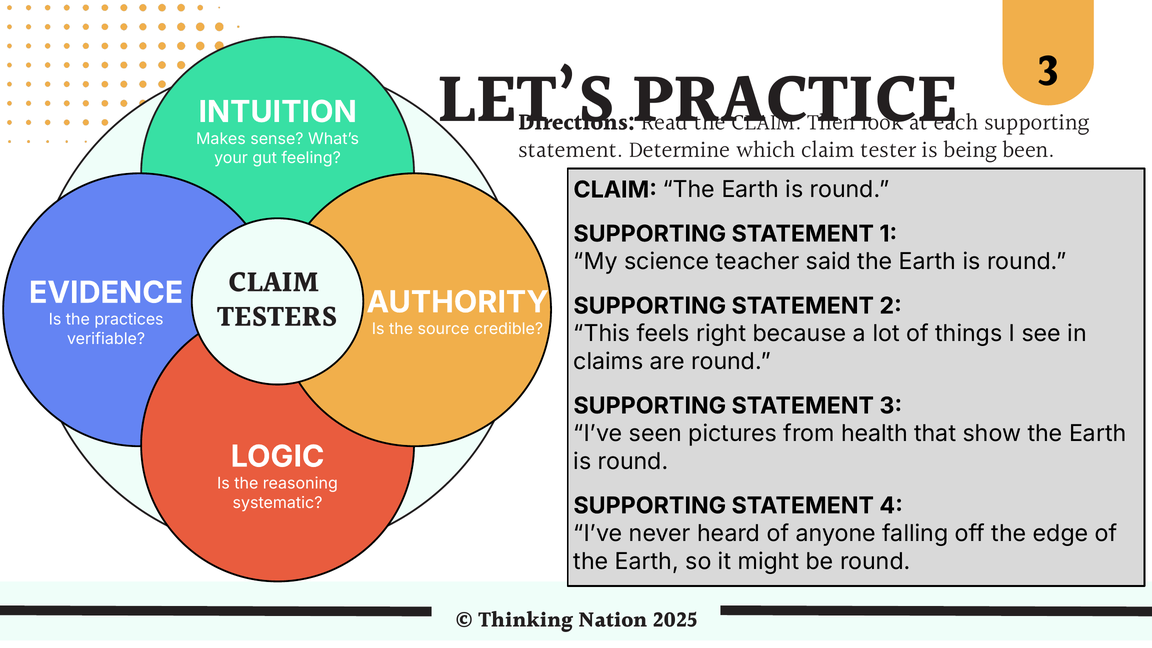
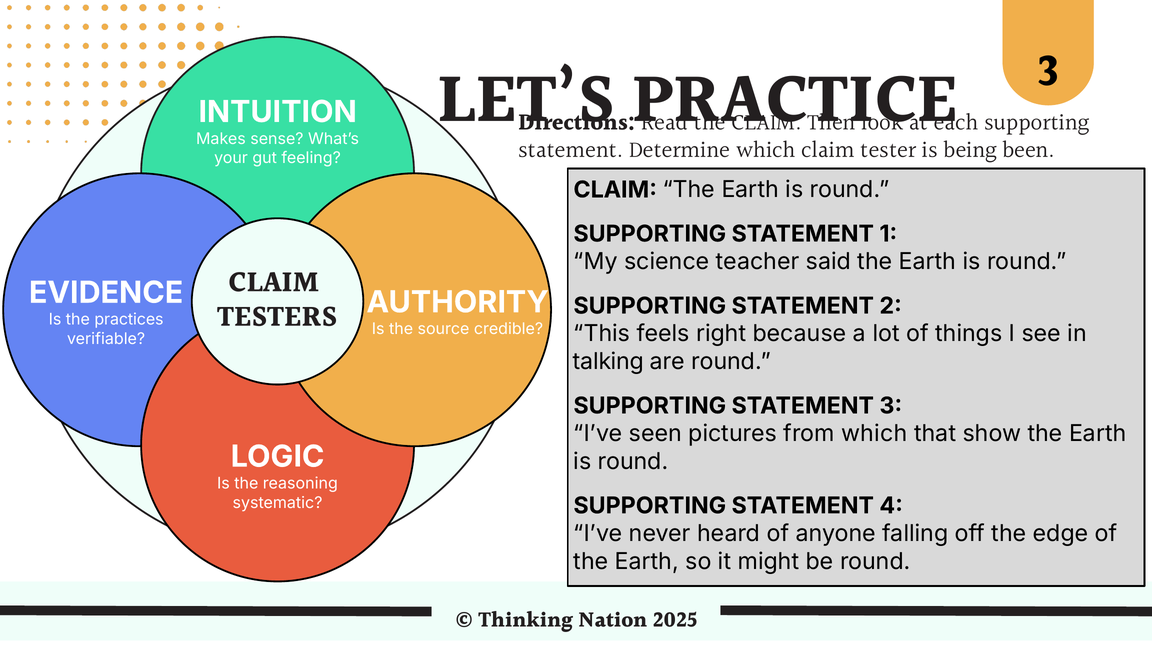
claims: claims -> talking (609, 362)
from health: health -> which (874, 434)
